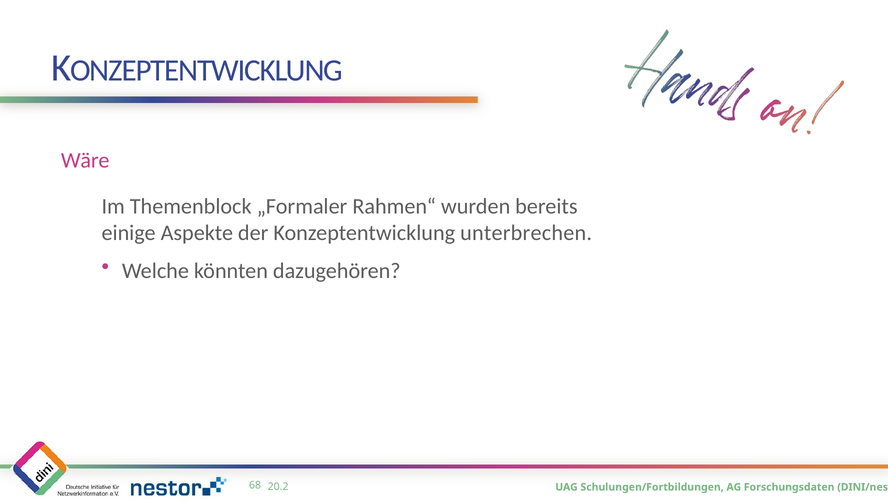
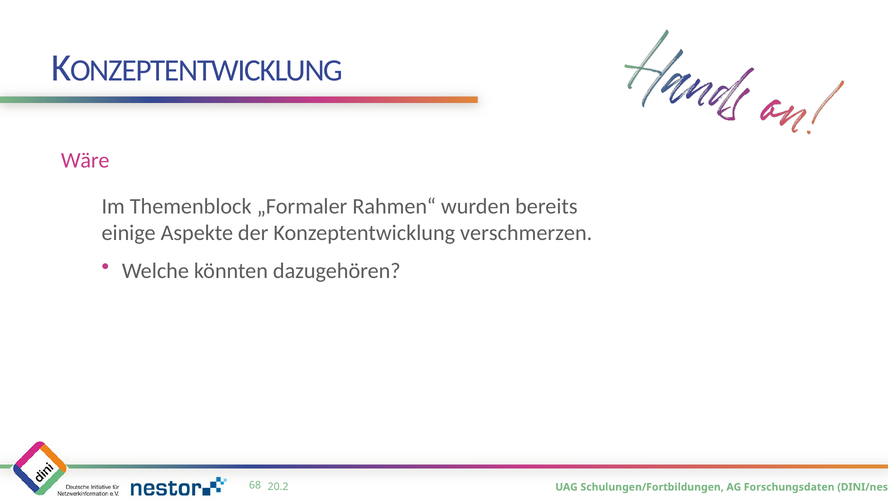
unterbrechen: unterbrechen -> verschmerzen (526, 233)
